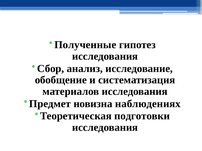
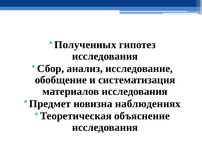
Полученные: Полученные -> Полученных (85, 45)
подготовки: подготовки -> объяснение (142, 116)
